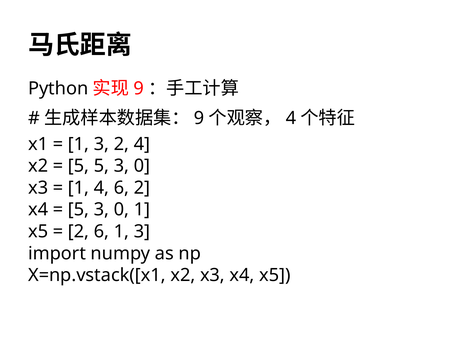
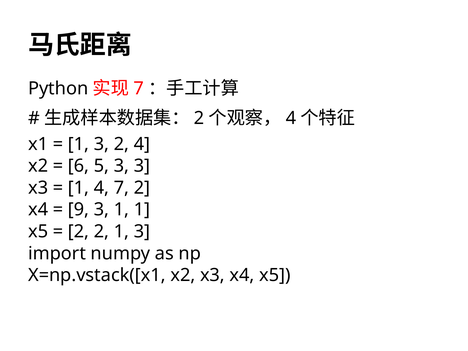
9: 9 -> 7 (139, 89)
9: 9 -> 2 (199, 118)
5: 5 -> 6 (78, 166)
0: 0 -> 3 (142, 166)
4 6: 6 -> 7 (121, 188)
5: 5 -> 9 (78, 210)
0: 0 -> 1 (121, 210)
2 6: 6 -> 2 (101, 231)
